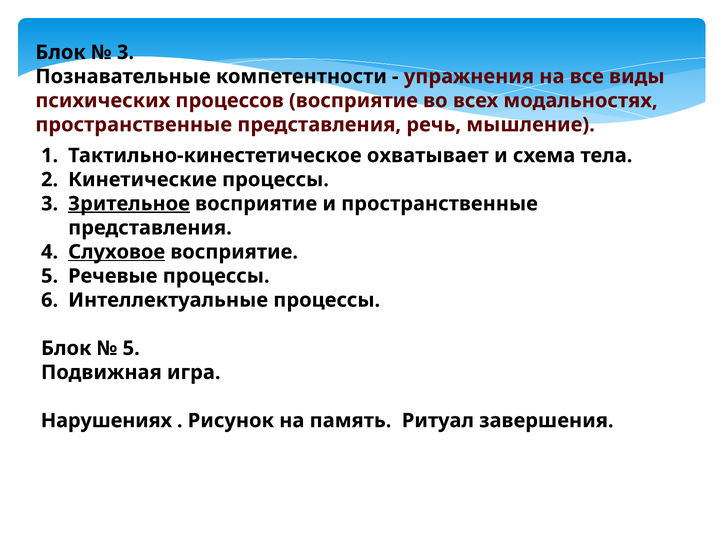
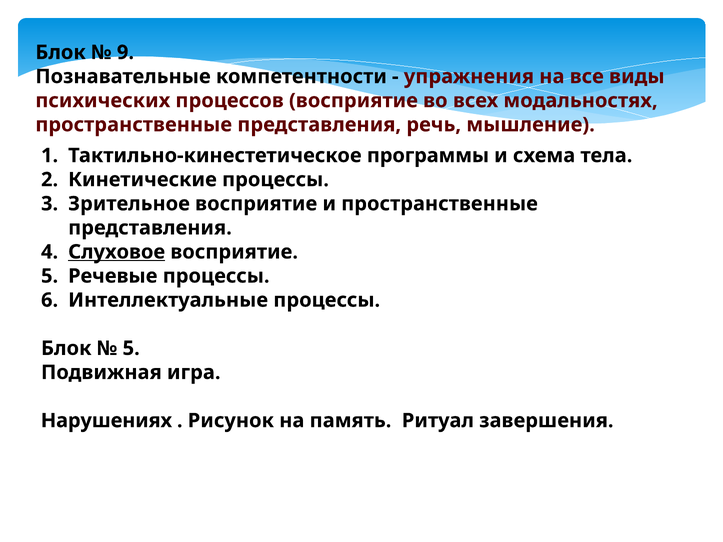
3: 3 -> 9 (125, 52)
охватывает: охватывает -> программы (428, 156)
Зрительное underline: present -> none (129, 204)
